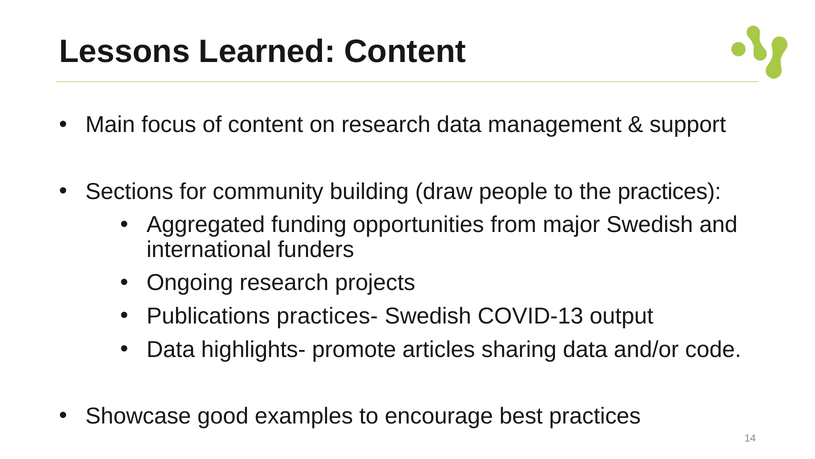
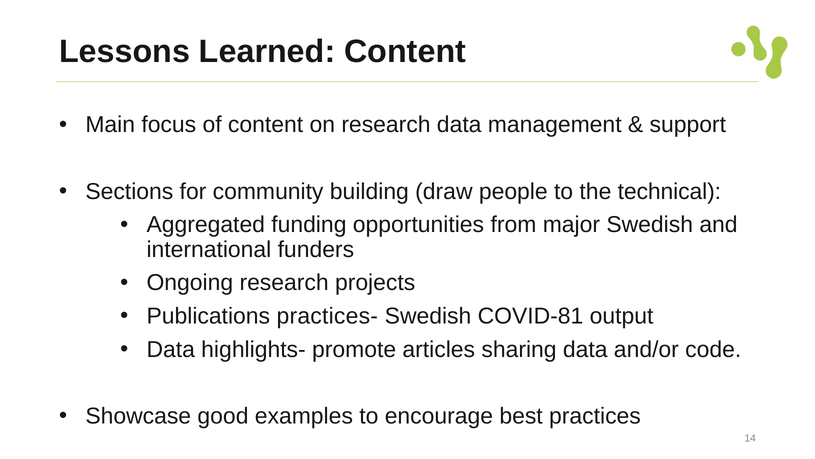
the practices: practices -> technical (669, 191)
COVID-13: COVID-13 -> COVID-81 (531, 316)
